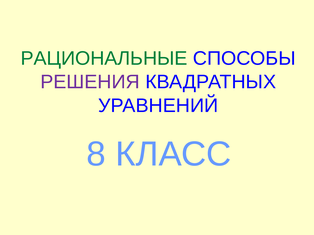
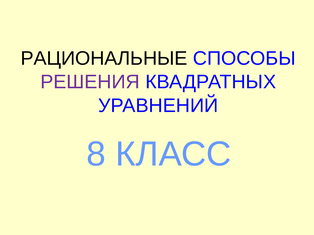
РАЦИОНАЛЬНЫЕ colour: green -> black (104, 59)
